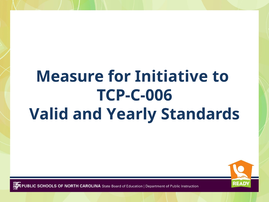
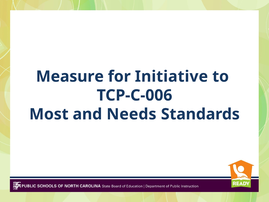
Valid: Valid -> Most (49, 114)
Yearly: Yearly -> Needs (131, 114)
